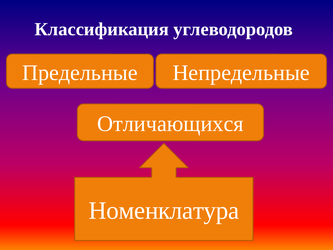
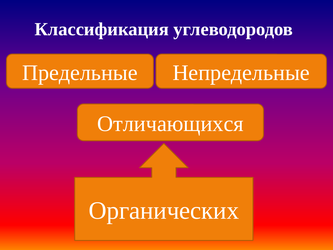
Номенклатура: Номенклатура -> Органических (164, 210)
